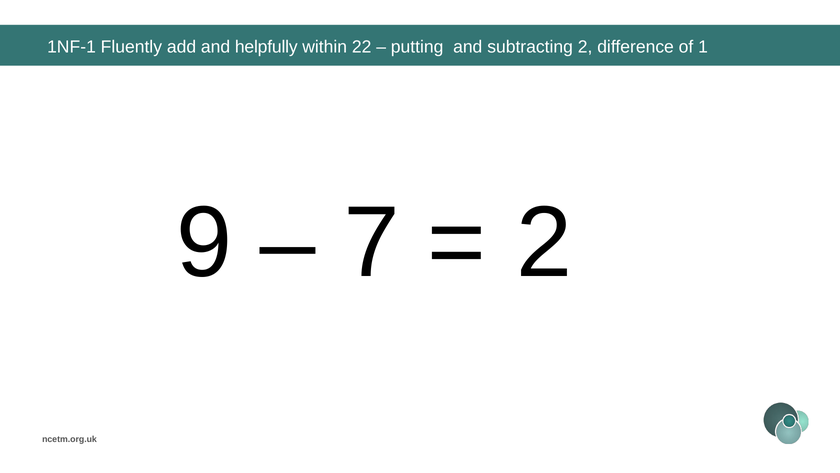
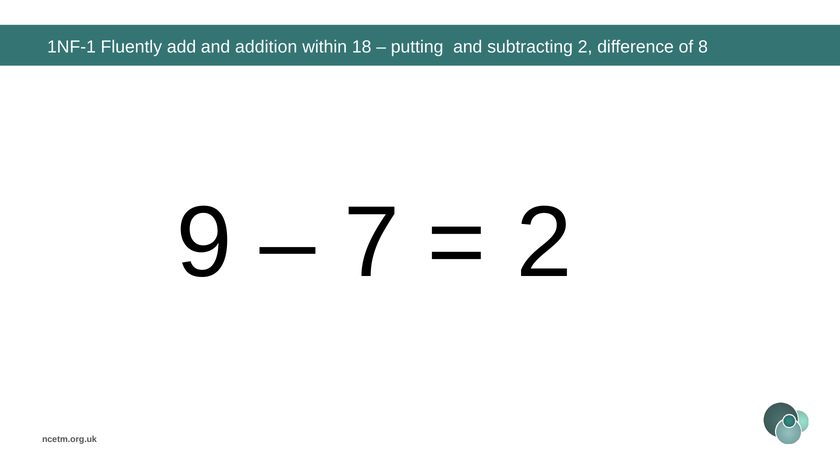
helpfully: helpfully -> addition (266, 47)
22: 22 -> 18 (362, 47)
1: 1 -> 8 (703, 47)
